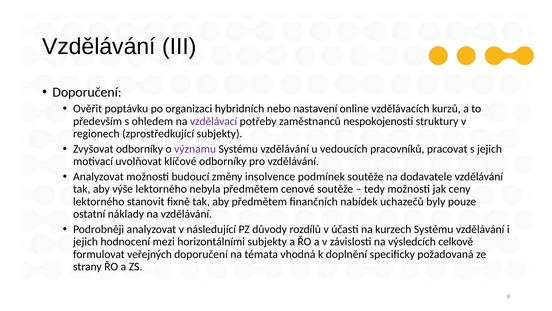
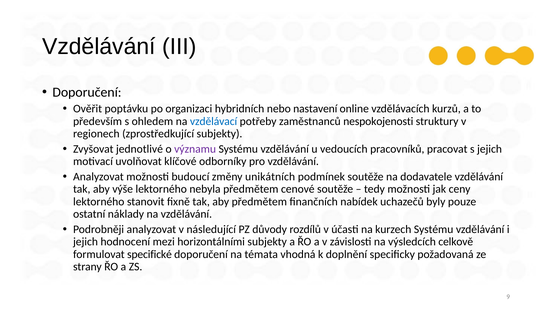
vzdělávací colour: purple -> blue (214, 121)
Zvyšovat odborníky: odborníky -> jednotlivé (139, 149)
insolvence: insolvence -> unikátních (270, 176)
veřejných: veřejných -> specifické (149, 254)
